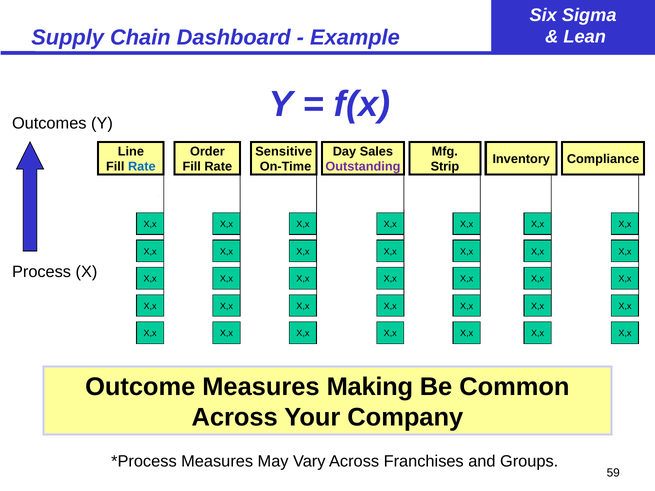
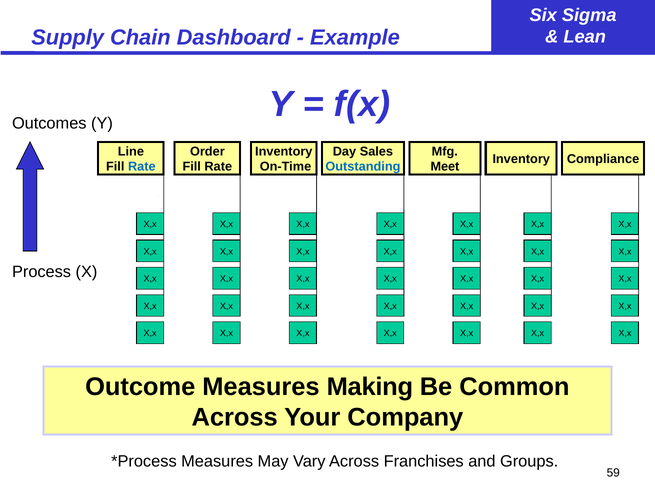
Sensitive: Sensitive -> Inventory (284, 152)
Outstanding colour: purple -> blue (363, 167)
Strip: Strip -> Meet (445, 167)
